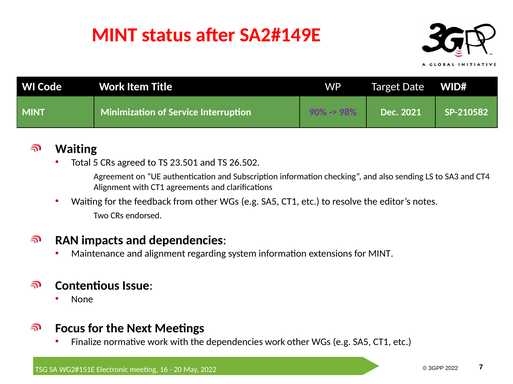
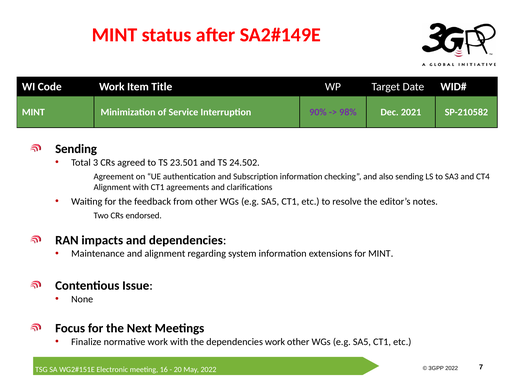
Waiting: Waiting -> Sending (76, 149)
5: 5 -> 3 (96, 163)
26.502: 26.502 -> 24.502 (245, 163)
